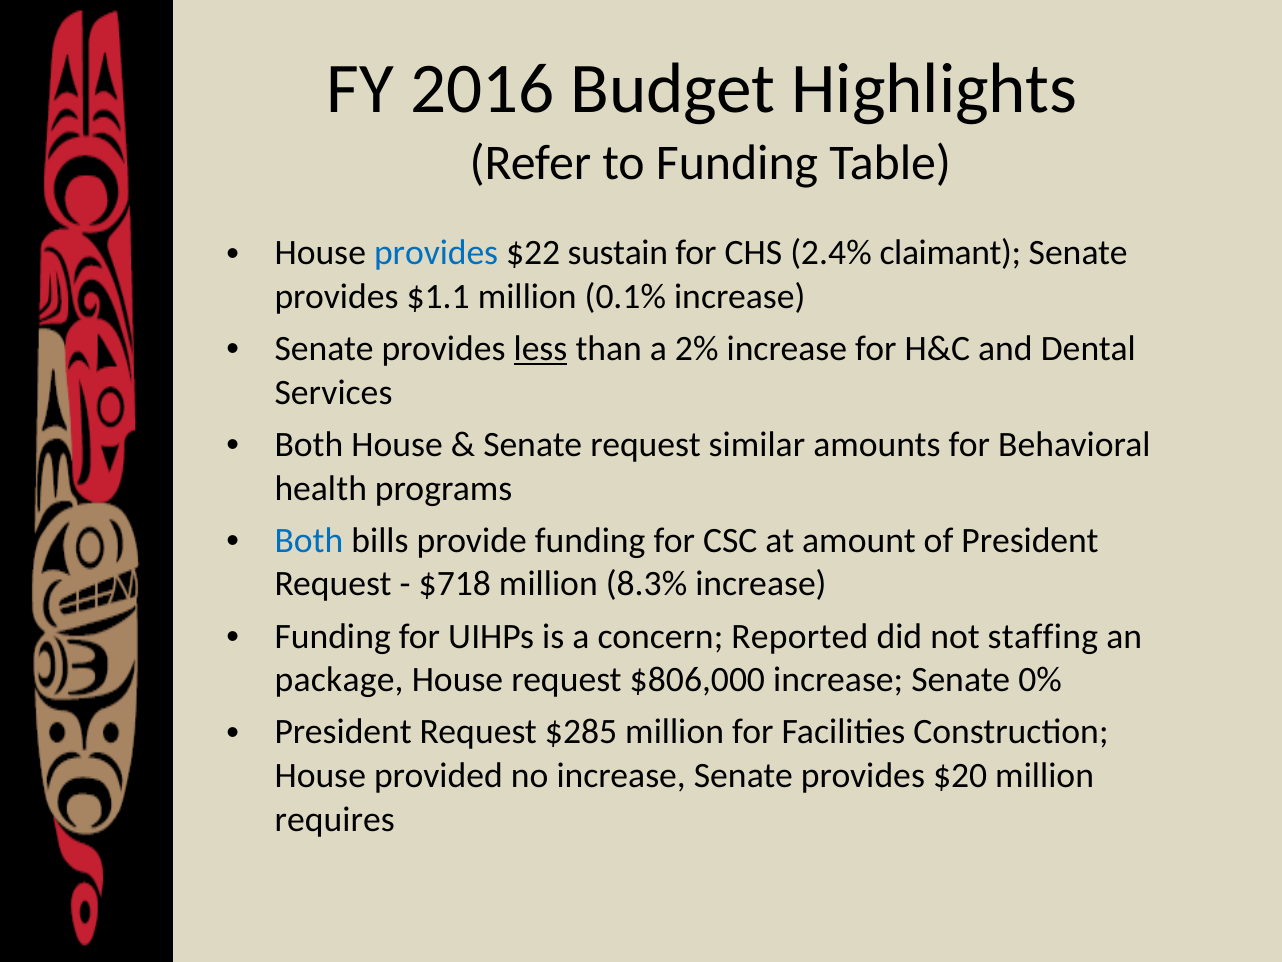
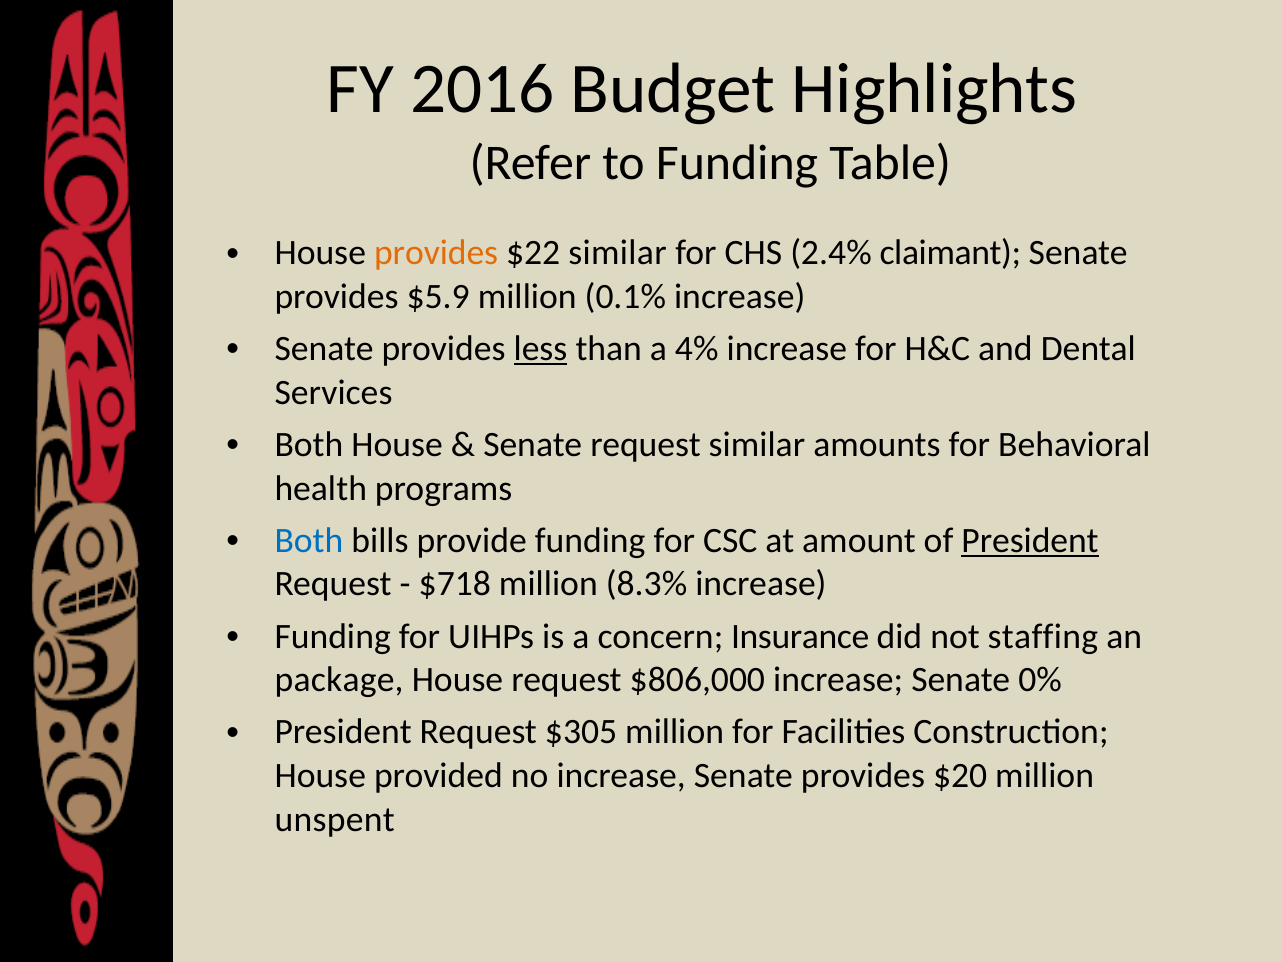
provides colour: blue -> orange (436, 253)
$22 sustain: sustain -> similar (618, 253)
$1.1: $1.1 -> $5.9 (438, 297)
2%: 2% -> 4% (697, 349)
President underline: none -> present (1030, 540)
Reported: Reported -> Insurance (800, 636)
$285: $285 -> $305 (581, 732)
requires: requires -> unspent (335, 819)
